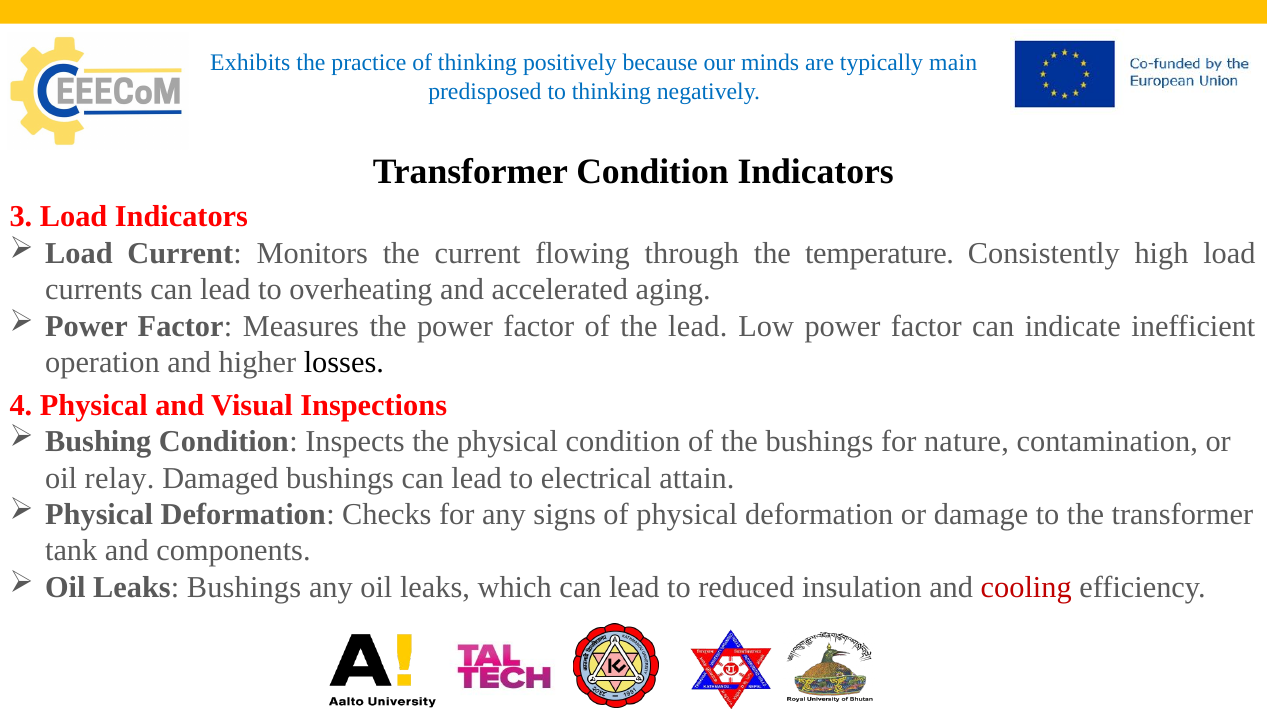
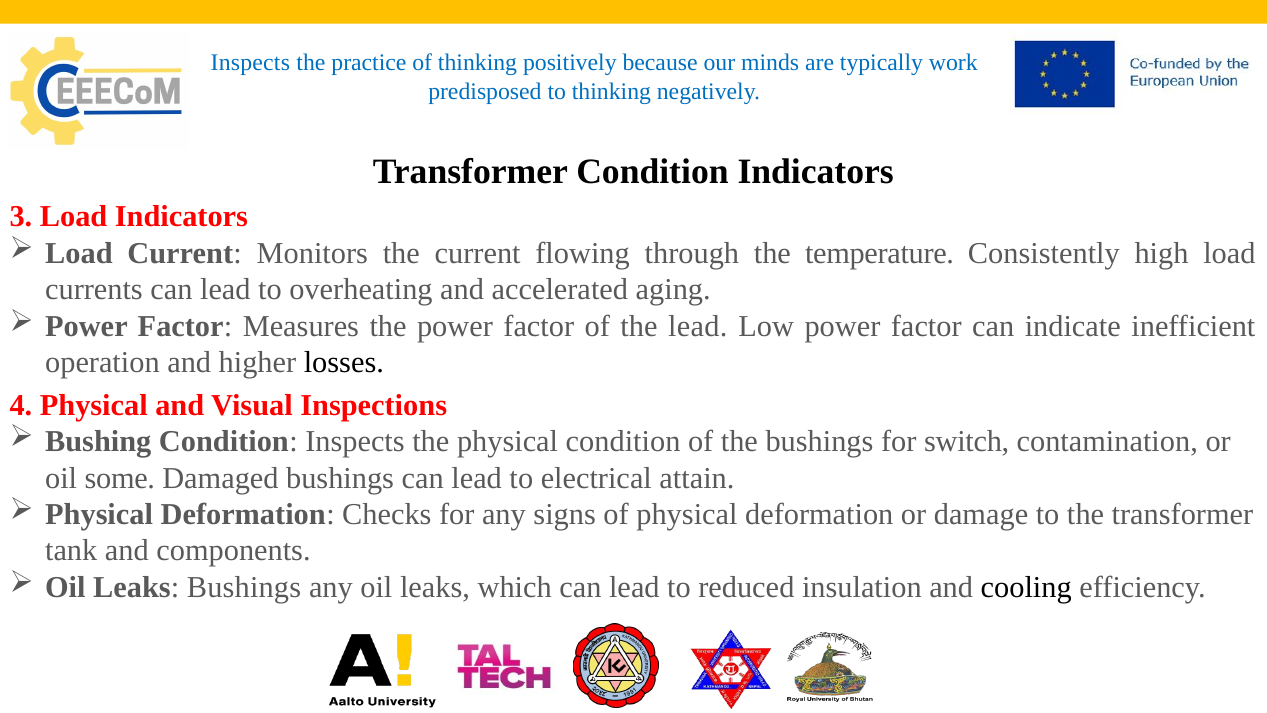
Exhibits: Exhibits -> Inspects (250, 63)
main: main -> work (953, 63)
nature: nature -> switch (967, 441)
relay: relay -> some (120, 478)
cooling colour: red -> black (1026, 587)
